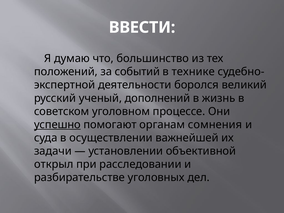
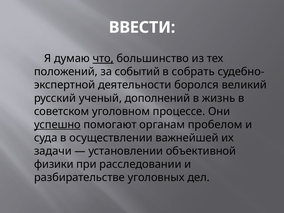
что underline: none -> present (103, 58)
технике: технике -> собрать (193, 72)
сомнения: сомнения -> пробелом (215, 125)
открыл: открыл -> физики (54, 164)
